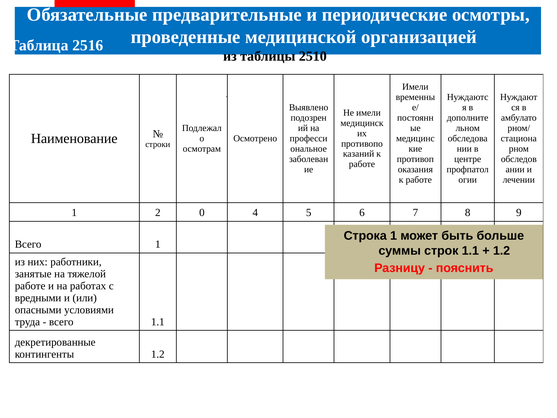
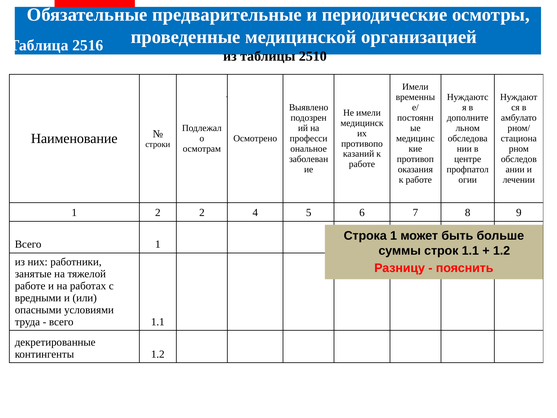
2 0: 0 -> 2 (202, 213)
